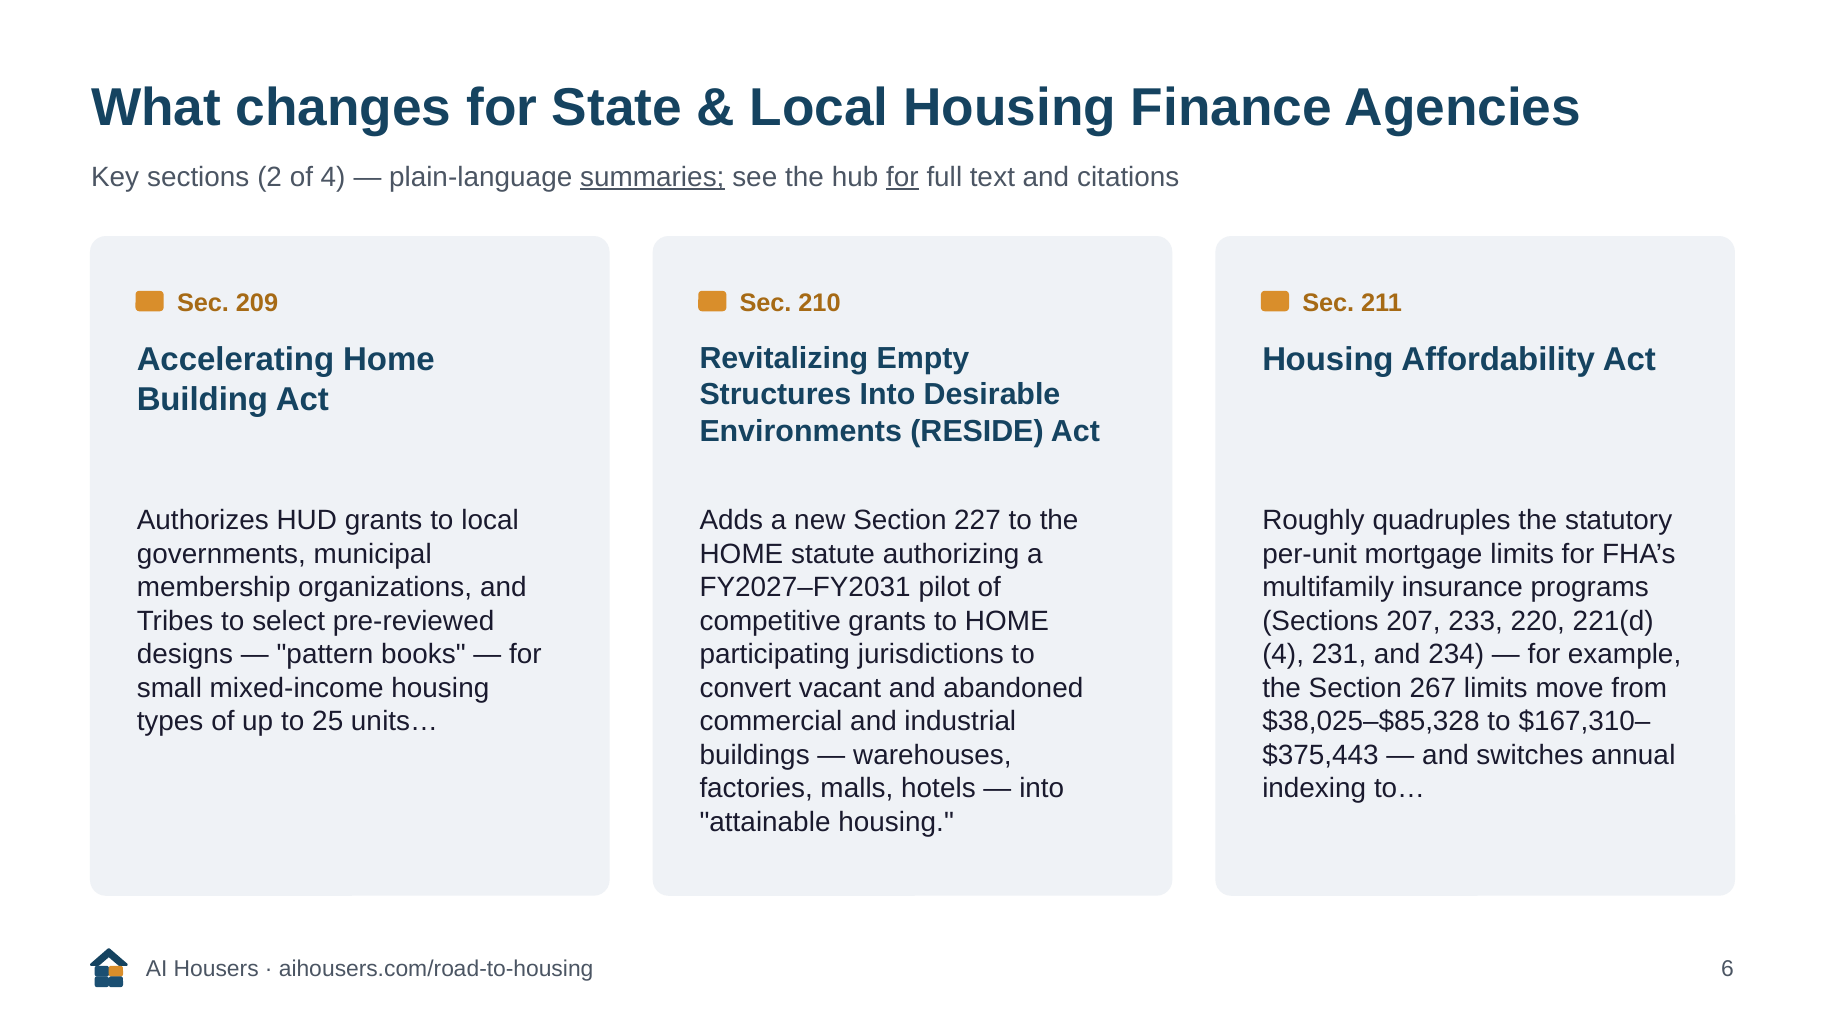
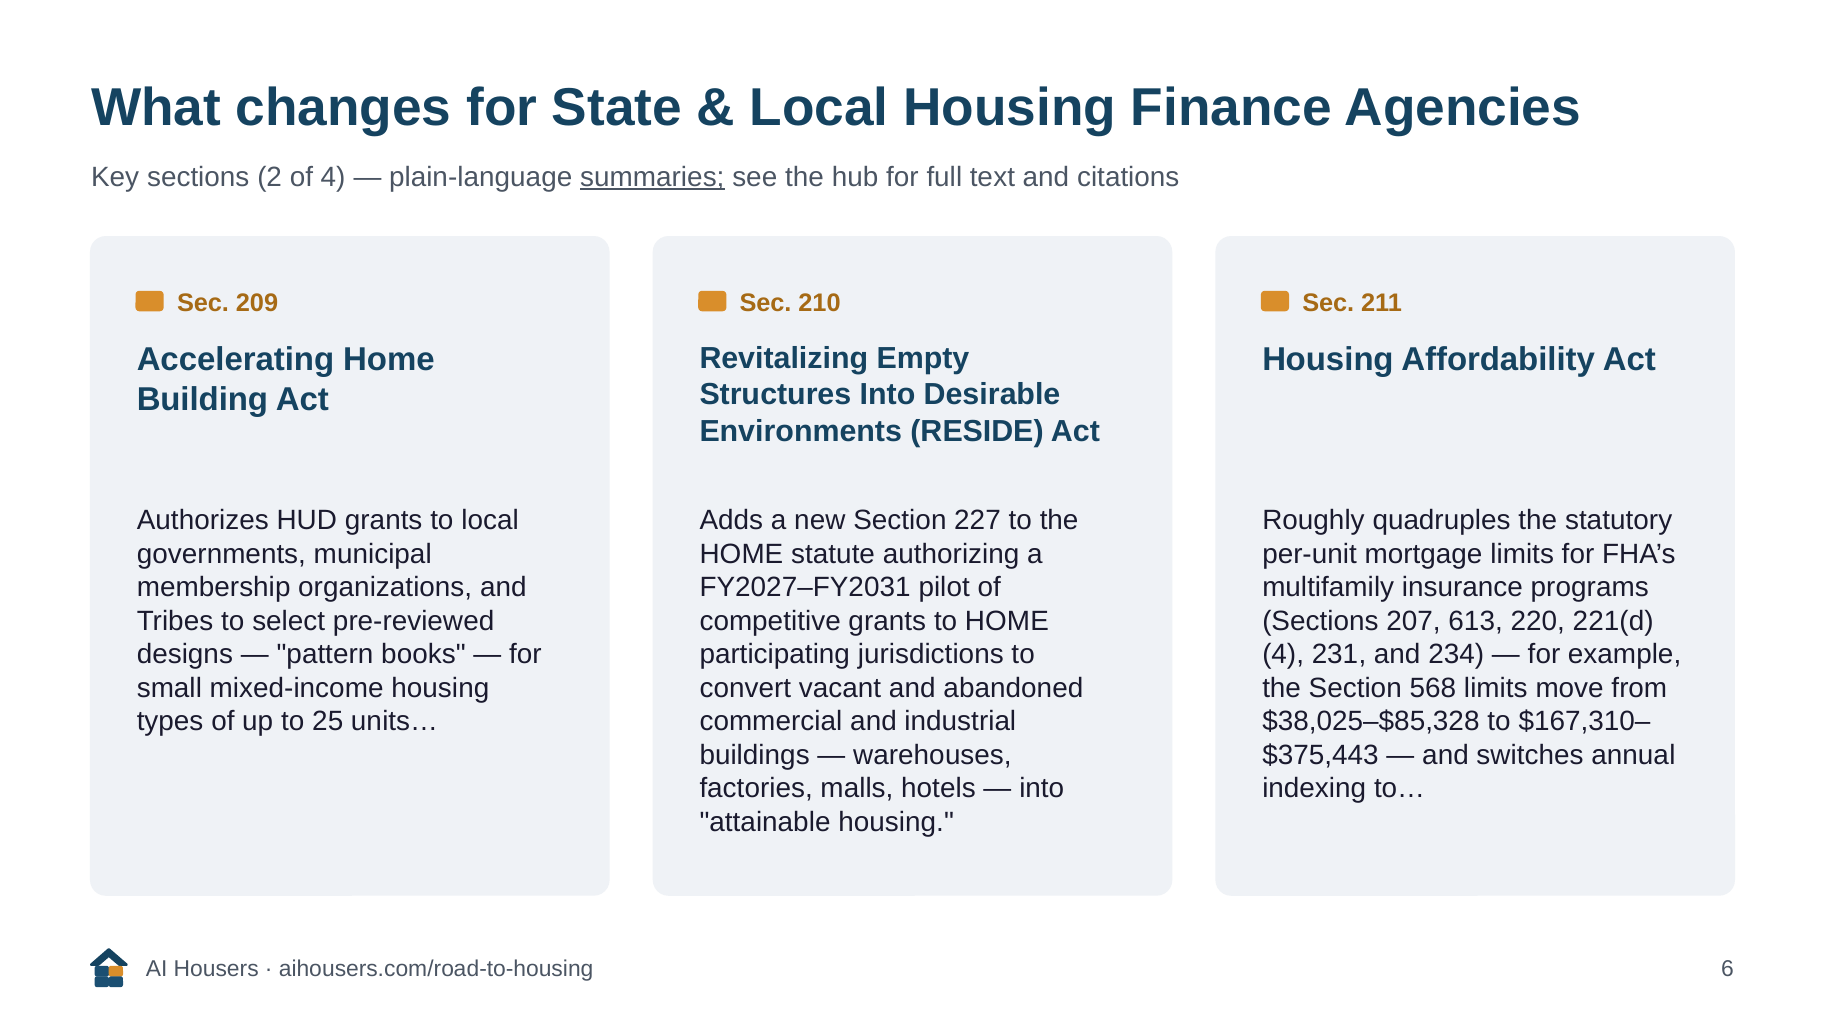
for underline: present -> none (902, 177)
233: 233 -> 613 (1476, 621)
267: 267 -> 568 (1433, 688)
